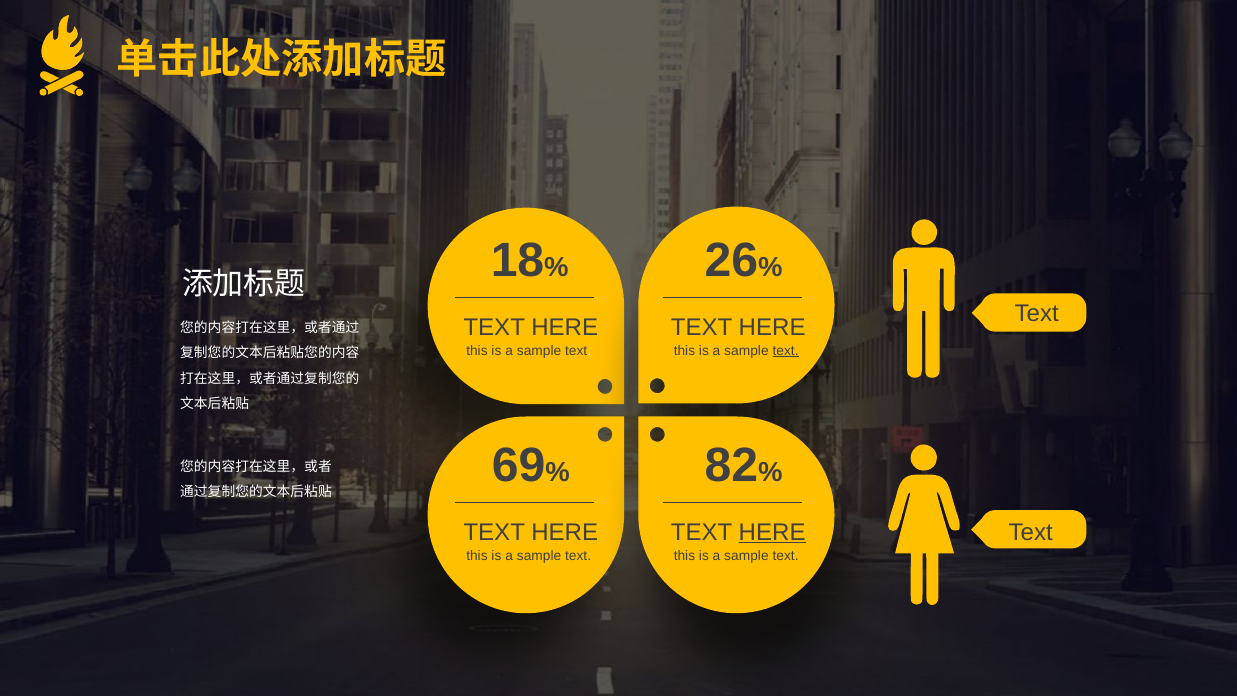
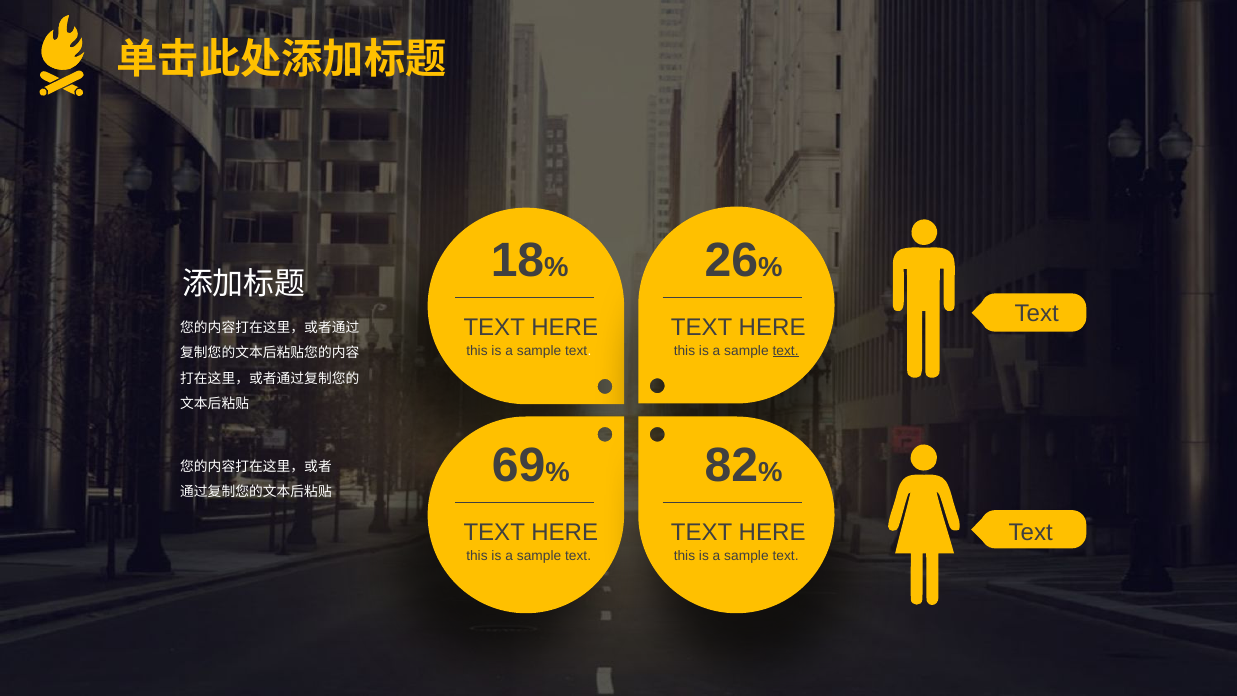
HERE underline: present -> none (772, 532)
